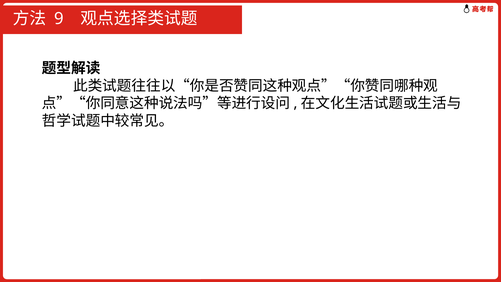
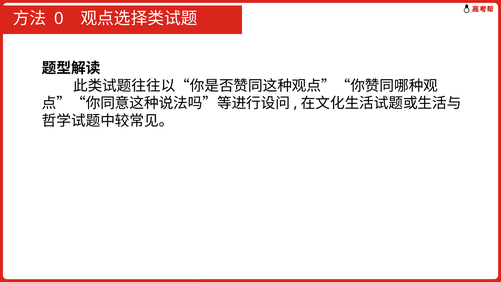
9: 9 -> 0 (59, 19)
